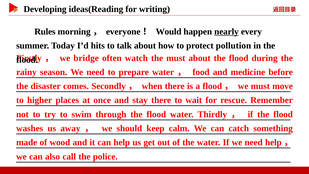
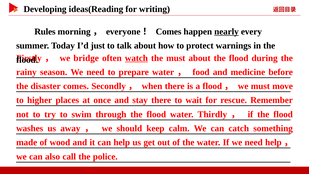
Would: Would -> Comes (169, 32)
hits: hits -> just (98, 46)
pollution: pollution -> warnings (233, 46)
watch underline: none -> present (136, 58)
